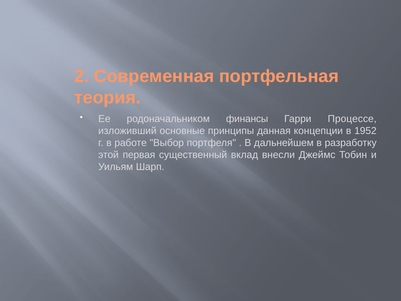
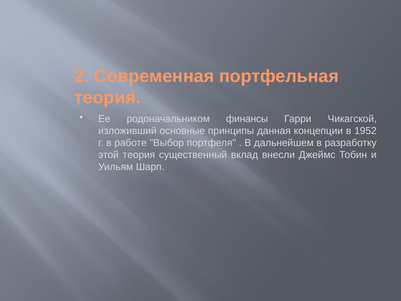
Процессе: Процессе -> Чикагской (352, 119)
этой первая: первая -> теория (139, 155)
